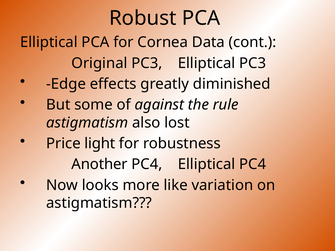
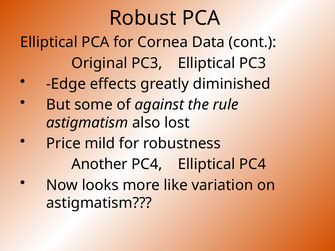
light: light -> mild (100, 144)
